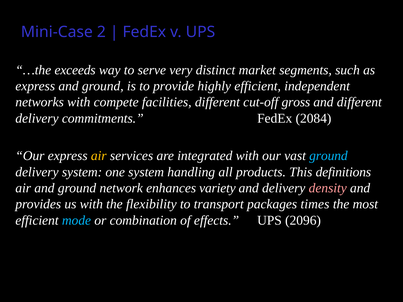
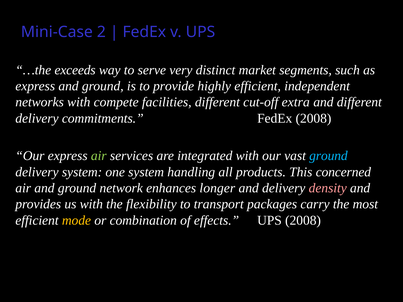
gross: gross -> extra (296, 102)
FedEx 2084: 2084 -> 2008 (313, 118)
air colour: yellow -> light green (99, 156)
definitions: definitions -> concerned (343, 172)
variety: variety -> longer (217, 188)
times: times -> carry (315, 204)
mode colour: light blue -> yellow (76, 220)
UPS 2096: 2096 -> 2008 (303, 220)
